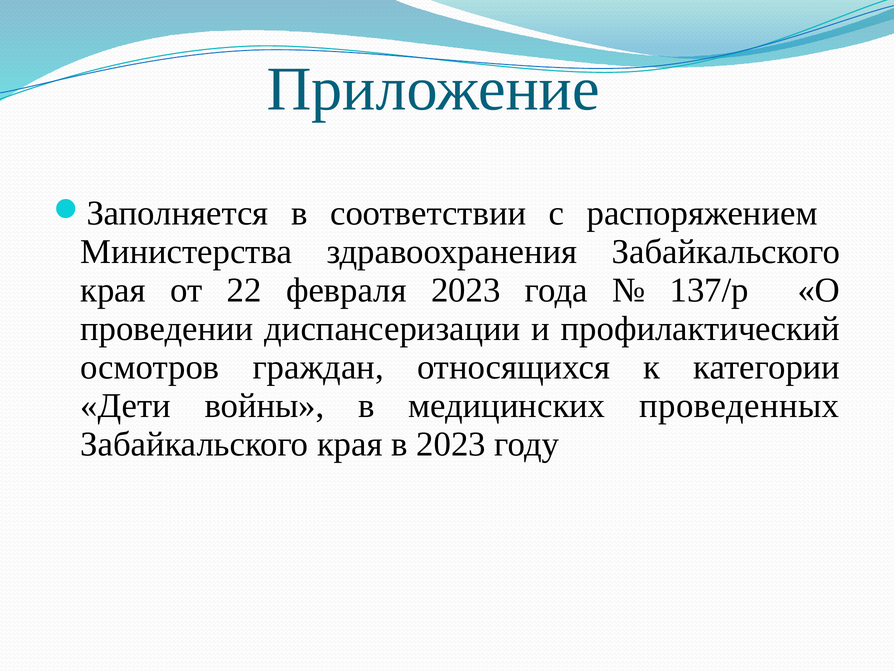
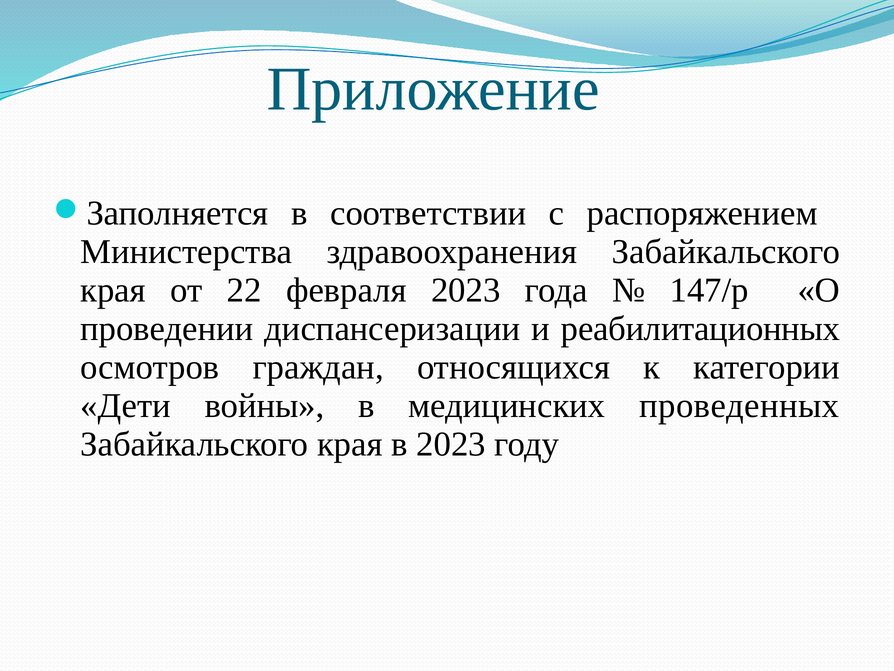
137/р: 137/р -> 147/р (709, 290)
профилактический: профилактический -> реабилитационных (701, 329)
